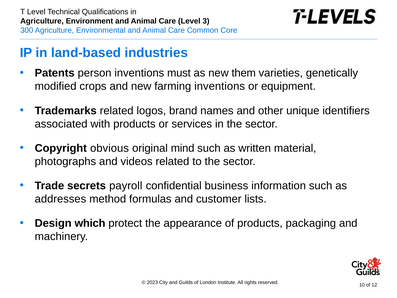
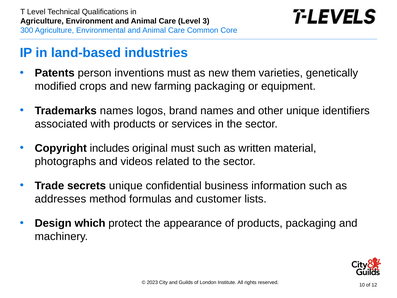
farming inventions: inventions -> packaging (220, 86)
Trademarks related: related -> names (117, 111)
obvious: obvious -> includes (110, 148)
original mind: mind -> must (183, 148)
secrets payroll: payroll -> unique (126, 186)
